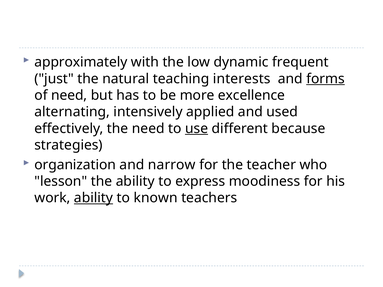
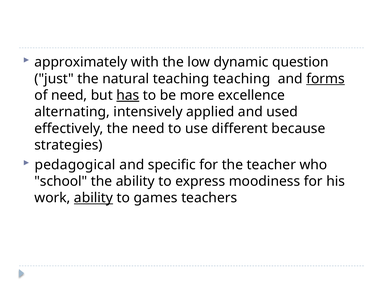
frequent: frequent -> question (300, 62)
teaching interests: interests -> teaching (242, 79)
has underline: none -> present (128, 95)
use underline: present -> none (197, 129)
organization: organization -> pedagogical (75, 165)
narrow: narrow -> specific (172, 165)
lesson: lesson -> school (61, 182)
known: known -> games (156, 198)
